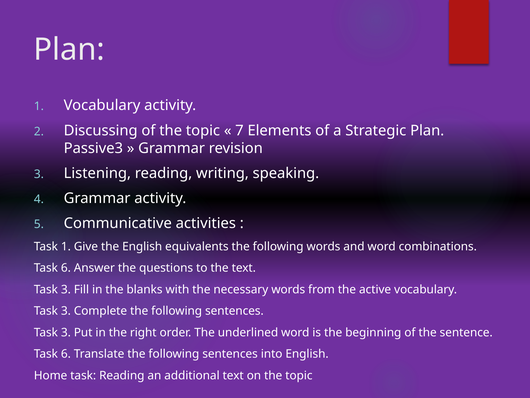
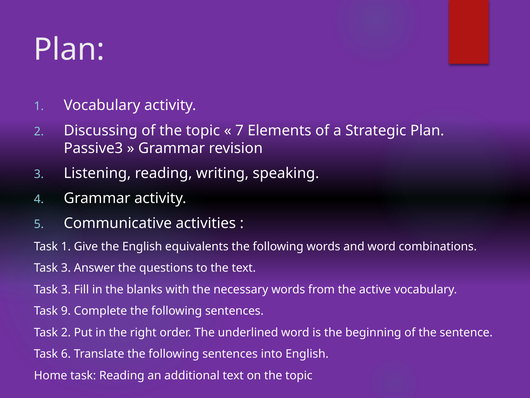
6: 6 -> 3 (66, 268)
3: 3 -> 9 (66, 311)
3: 3 -> 2 (66, 332)
